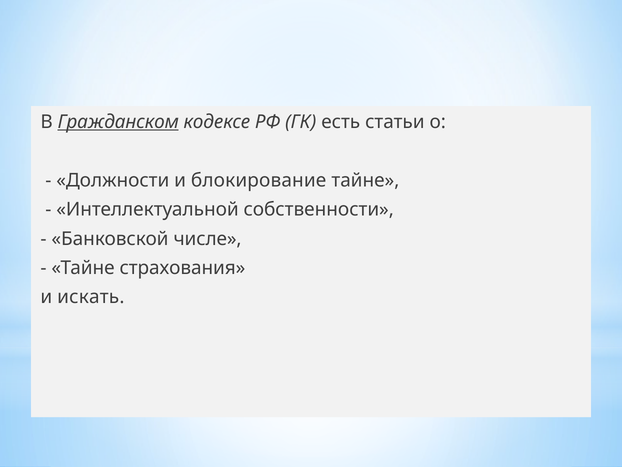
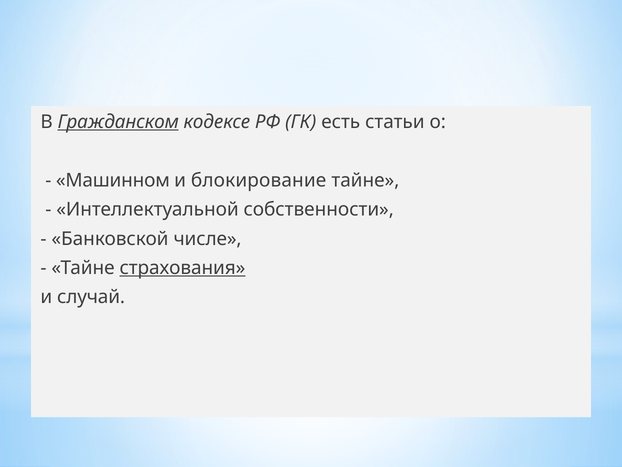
Должности: Должности -> Машинном (113, 180)
страхования underline: none -> present (182, 268)
искать: искать -> случай (91, 297)
